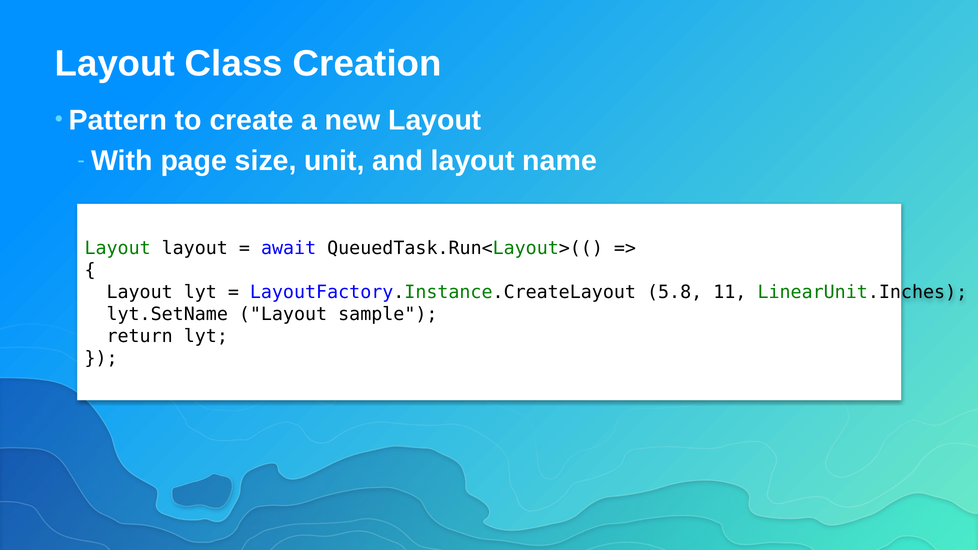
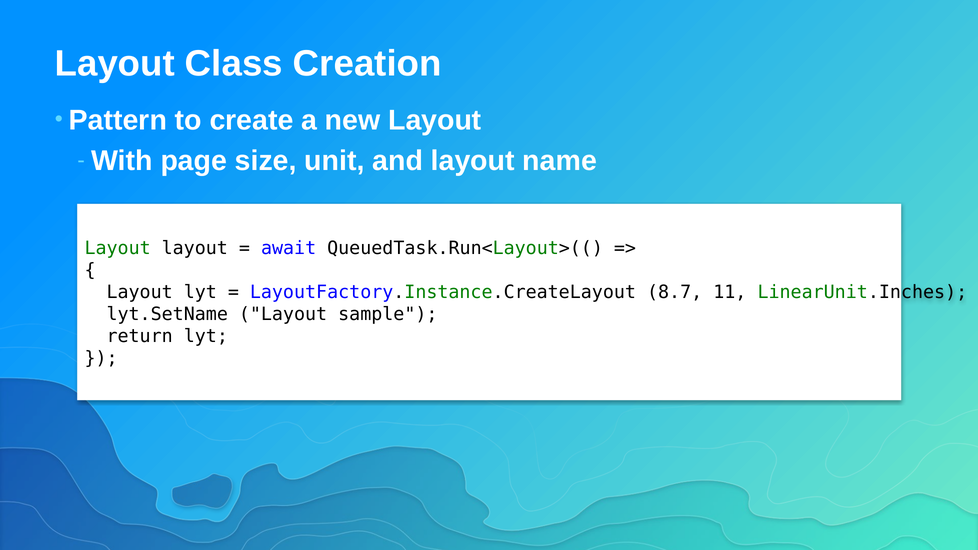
5.8: 5.8 -> 8.7 (675, 292)
